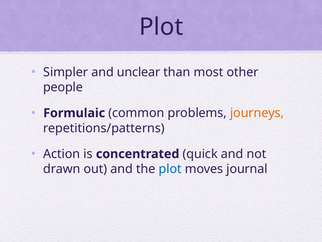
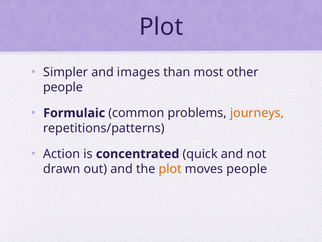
unclear: unclear -> images (139, 72)
plot colour: blue -> orange (170, 169)
moves journal: journal -> people (247, 169)
